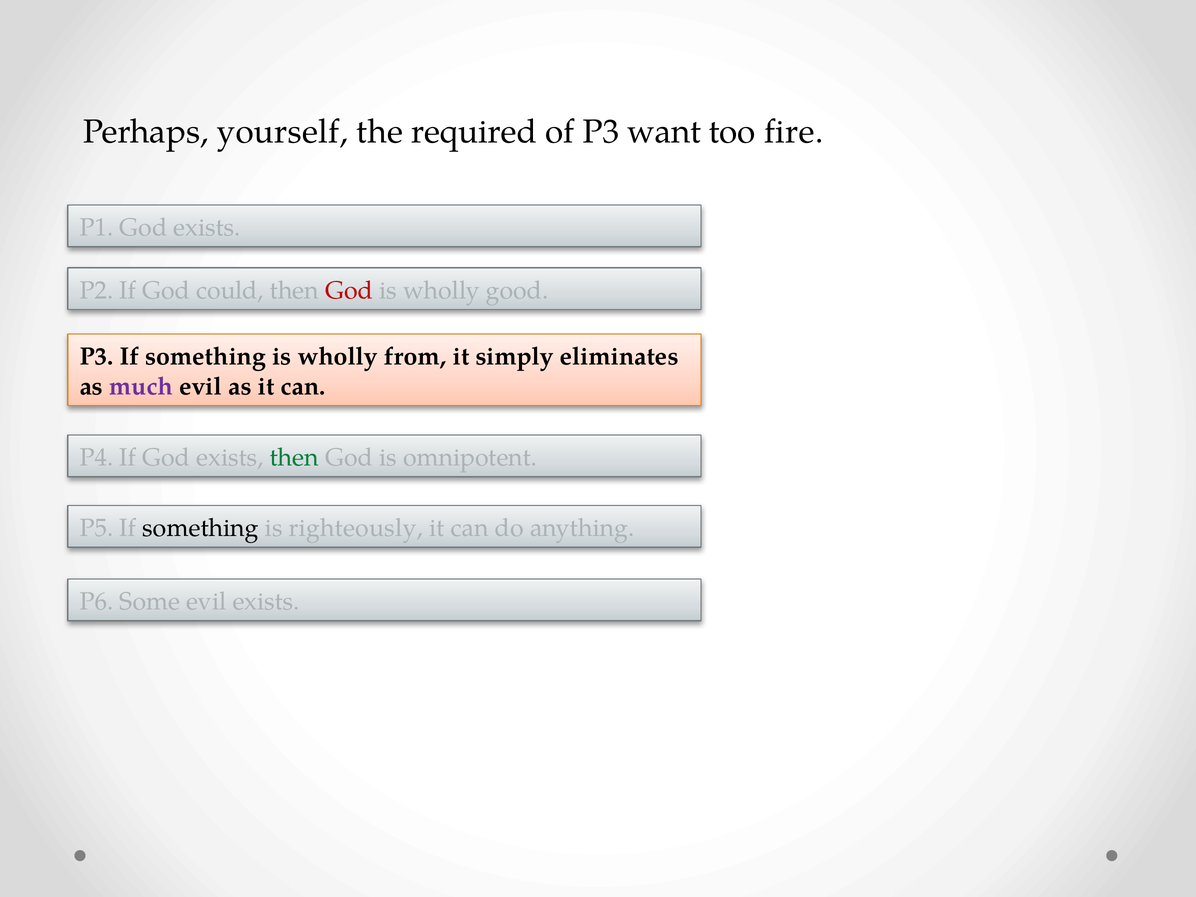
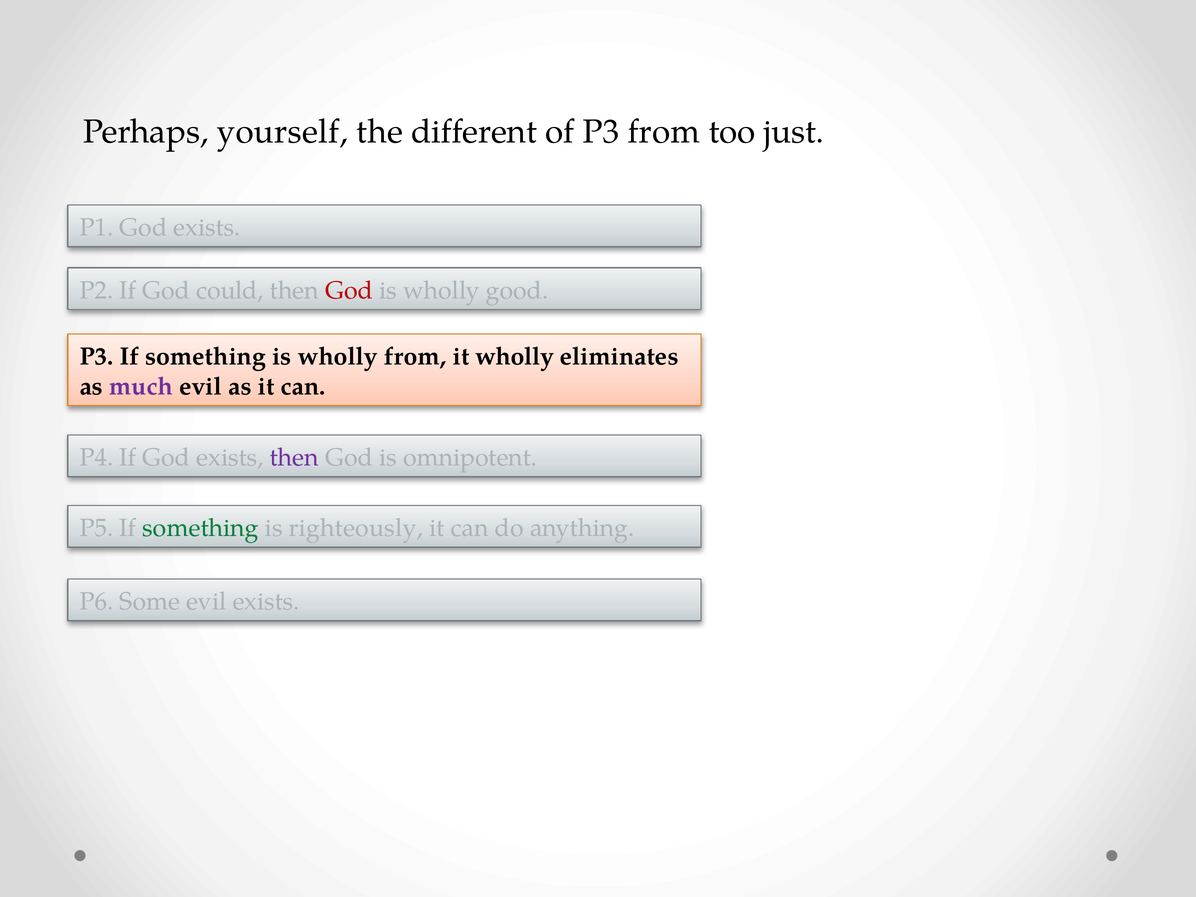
required: required -> different (474, 132)
P3 want: want -> from (664, 132)
fire: fire -> just (794, 132)
it simply: simply -> wholly (515, 356)
then colour: green -> purple (294, 458)
something colour: black -> green (201, 528)
